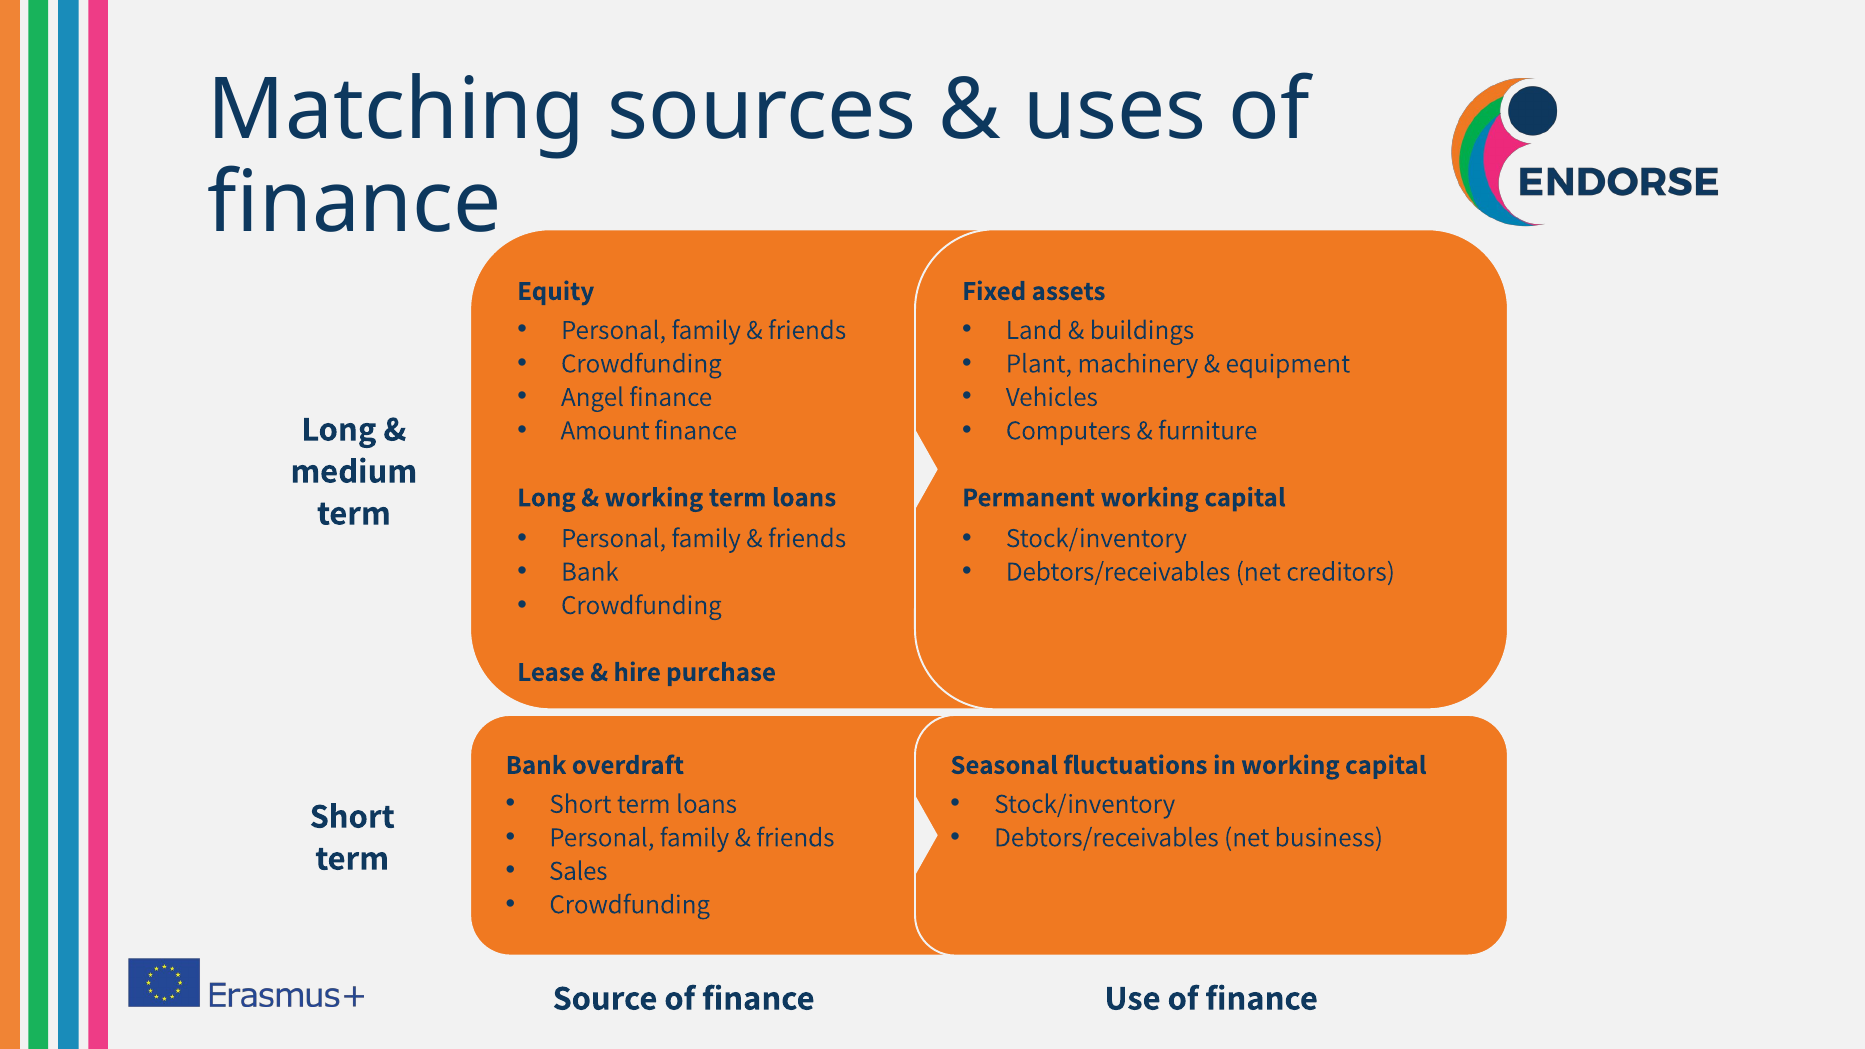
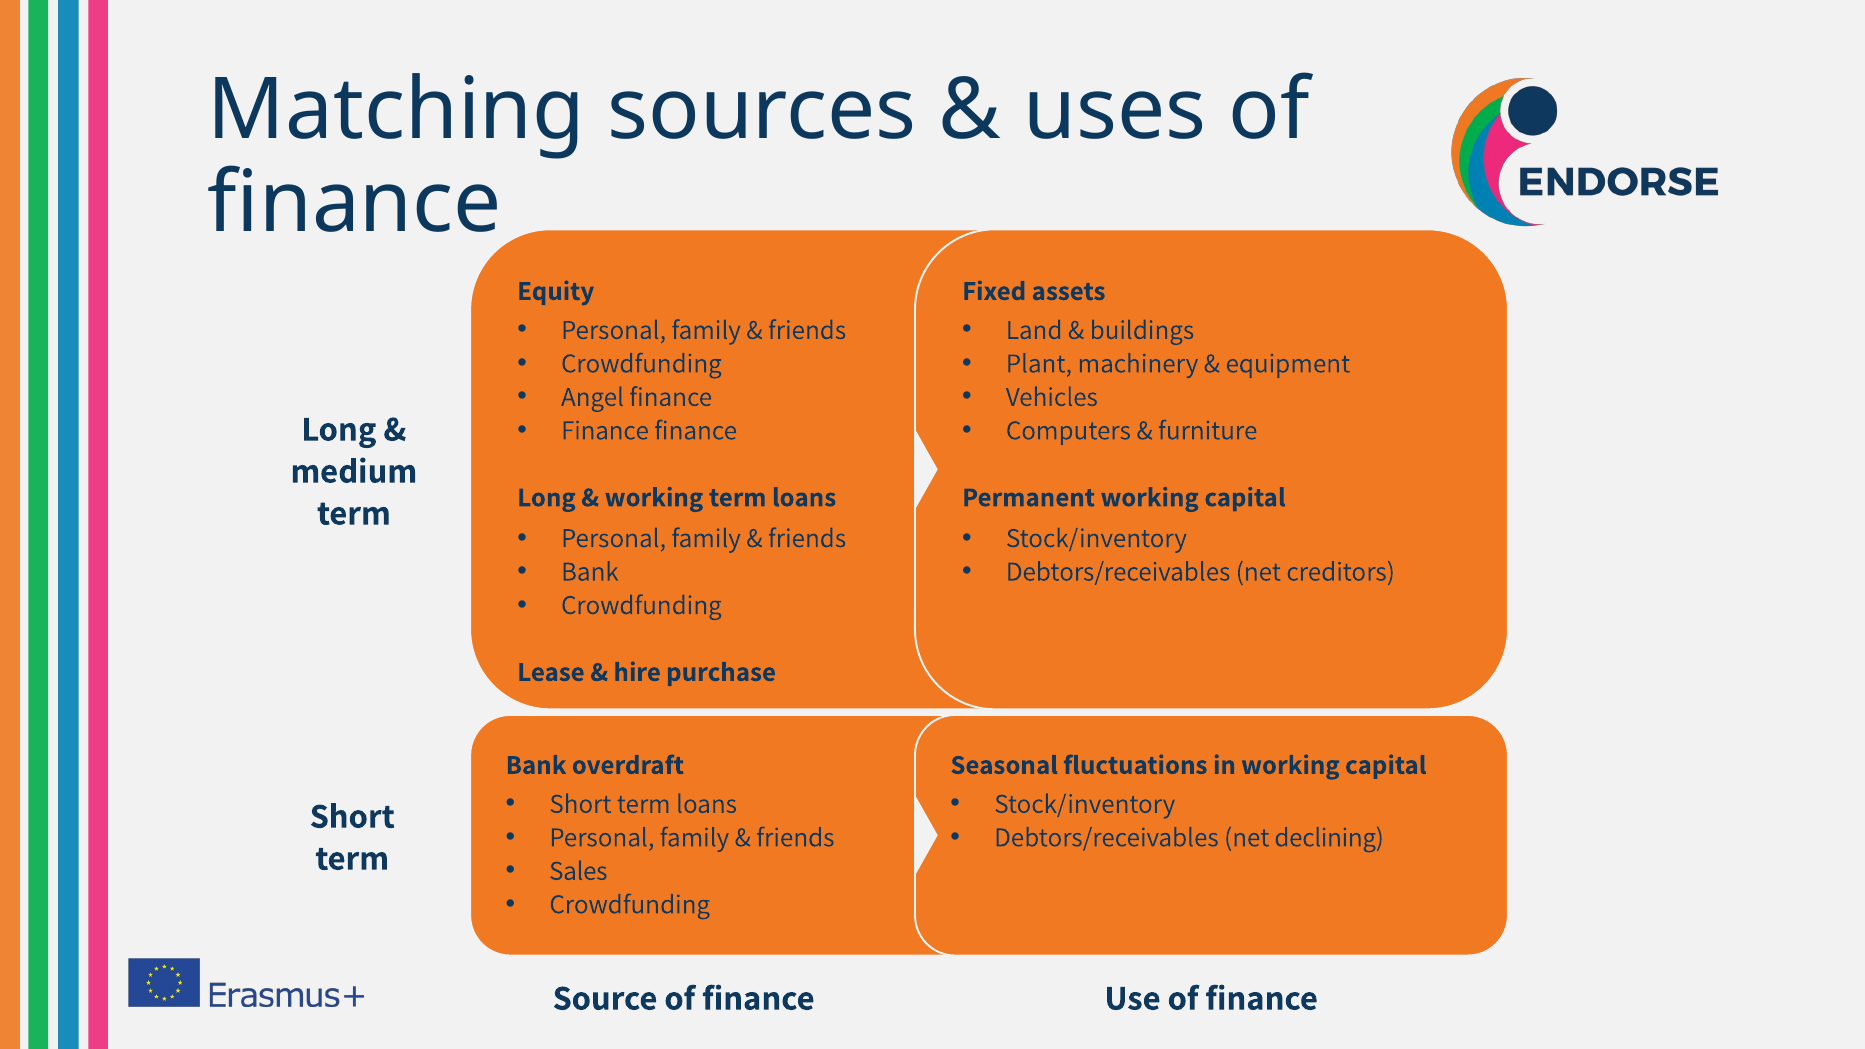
Amount: Amount -> Finance (605, 430)
business: business -> declining (1329, 837)
